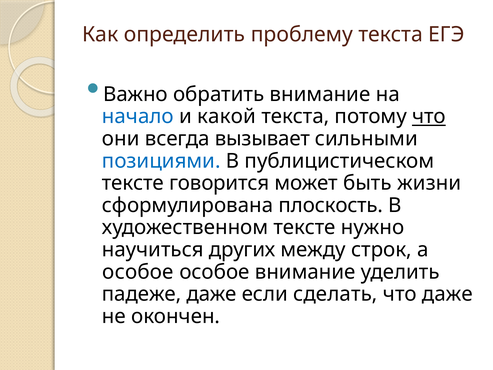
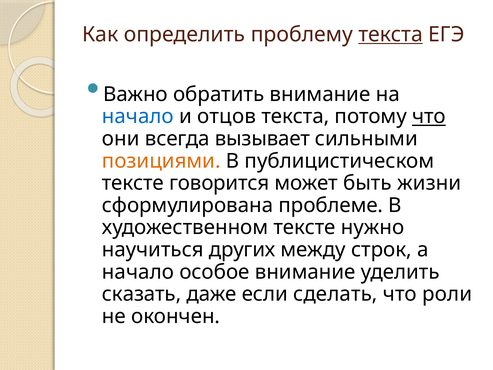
текста underline: none -> present (391, 34)
какой: какой -> отцов (227, 116)
позициями colour: blue -> orange (161, 161)
плоскость: плоскость -> проблеме (331, 205)
особое: особое -> начало (138, 272)
падеже: падеже -> сказать (142, 294)
что даже: даже -> роли (447, 294)
